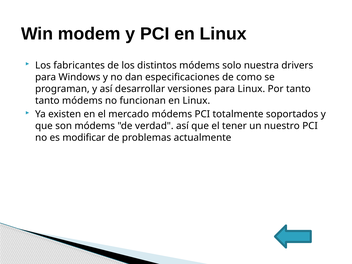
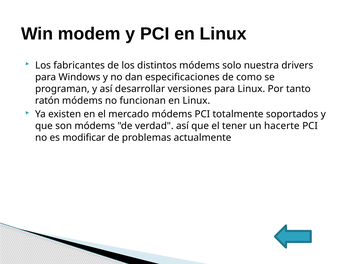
tanto: tanto -> ratón (47, 101)
nuestro: nuestro -> hacerte (282, 126)
